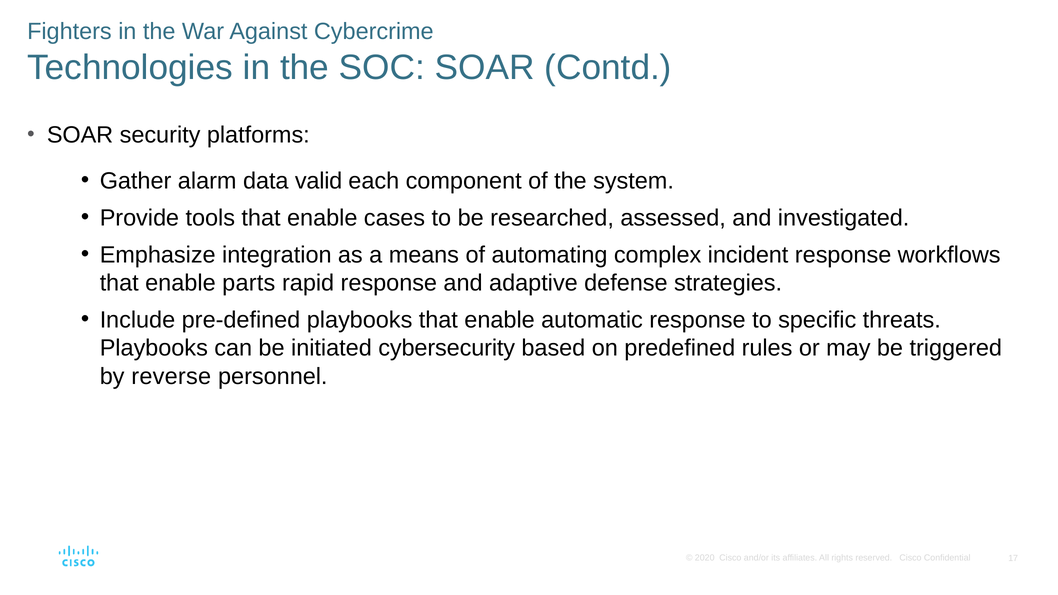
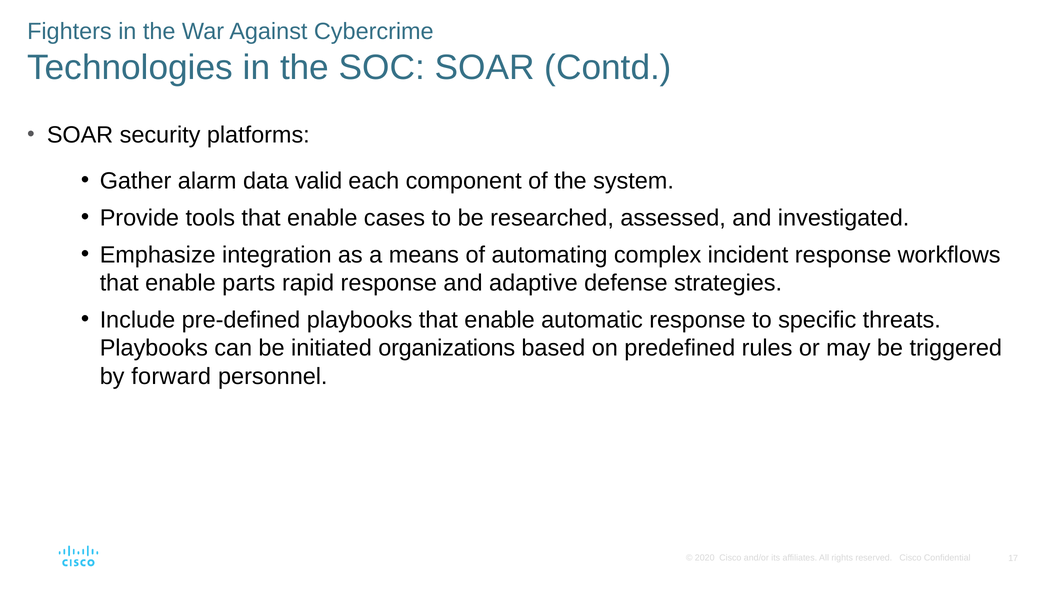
cybersecurity: cybersecurity -> organizations (447, 348)
reverse: reverse -> forward (171, 377)
